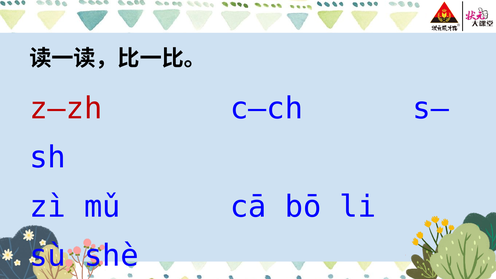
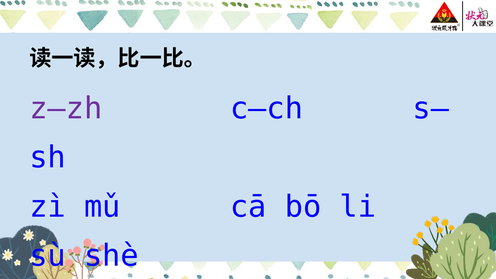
z—zh colour: red -> purple (66, 109)
